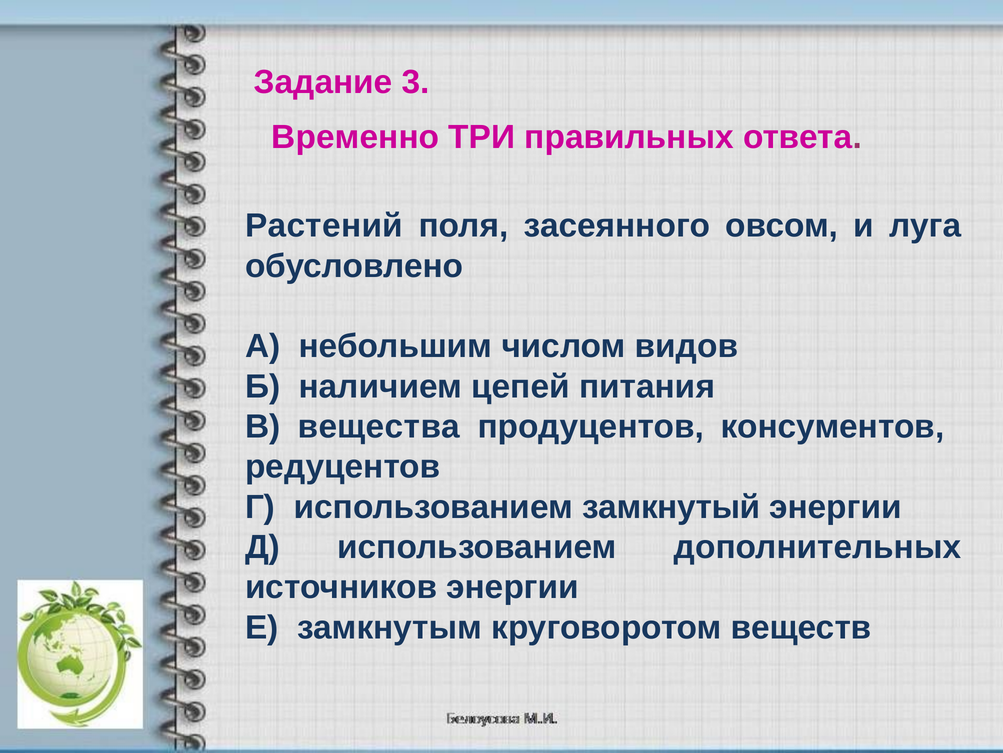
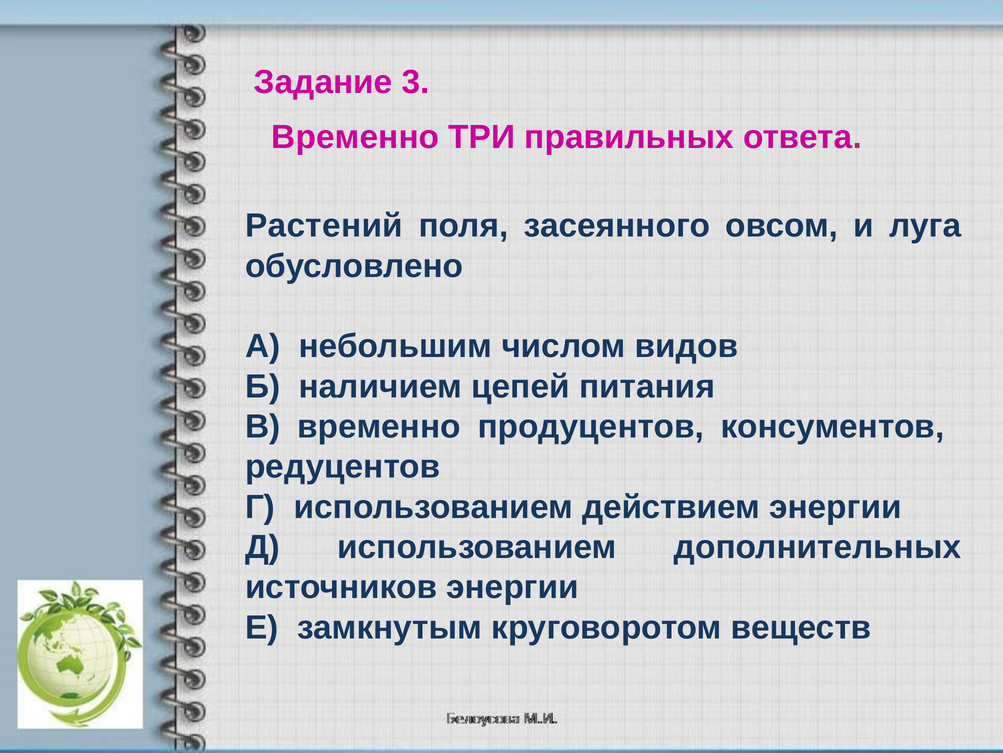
В вещества: вещества -> временно (379, 426)
замкнутый: замкнутый -> действием (671, 506)
